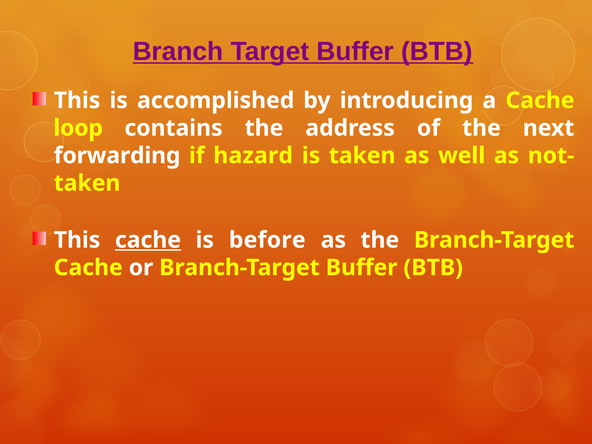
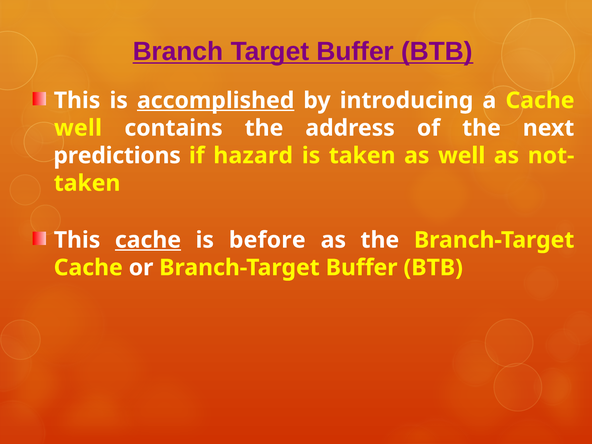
accomplished underline: none -> present (216, 100)
loop: loop -> well (78, 128)
forwarding: forwarding -> predictions (117, 156)
